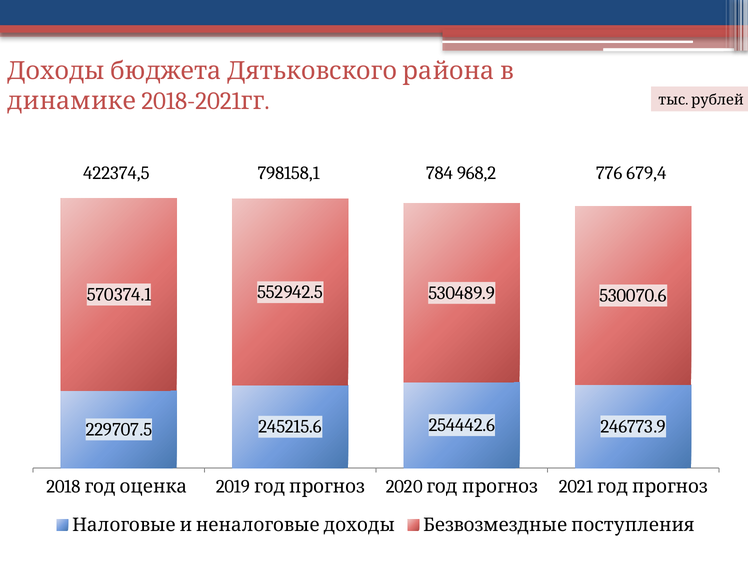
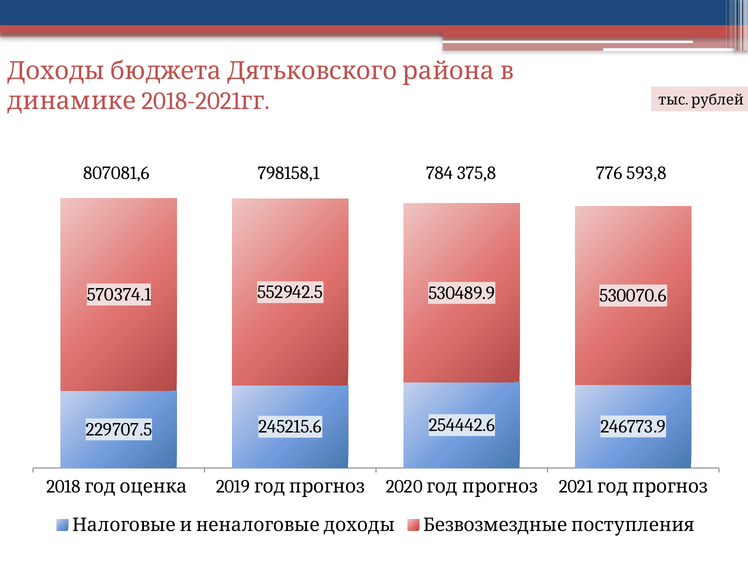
422374,5: 422374,5 -> 807081,6 (116, 173)
968,2: 968,2 -> 375,8 (477, 173)
679,4: 679,4 -> 593,8 (646, 173)
